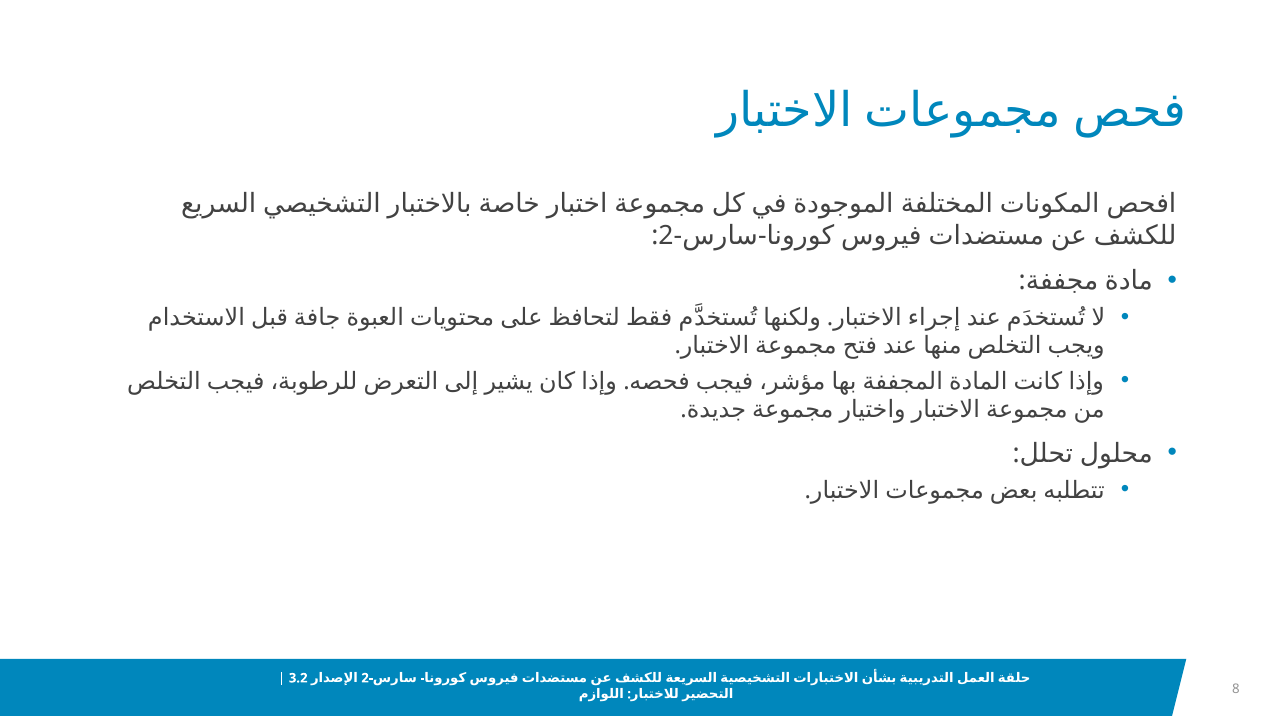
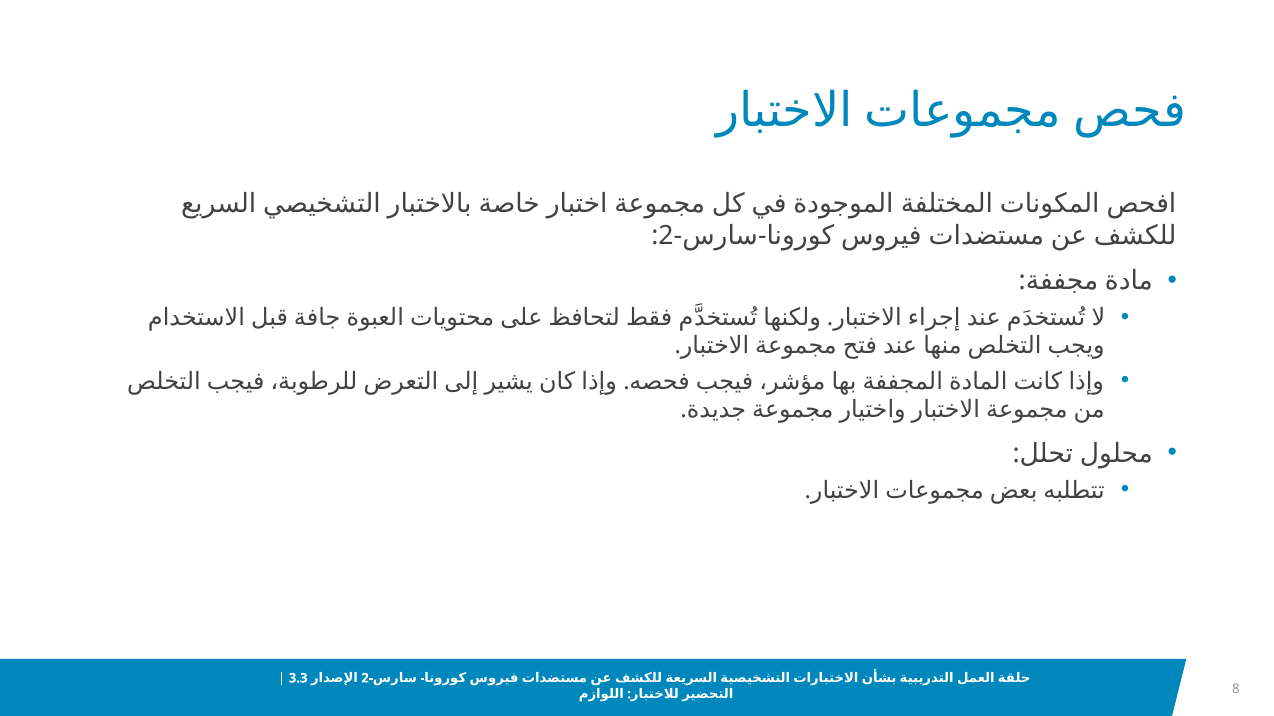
3.2: 3.2 -> 3.3 (298, 679)
